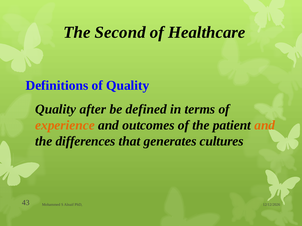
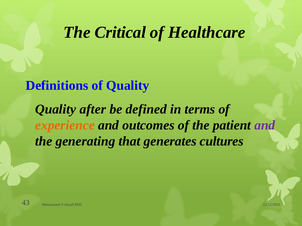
Second: Second -> Critical (120, 32)
and colour: orange -> purple (265, 126)
differences: differences -> generating (85, 142)
